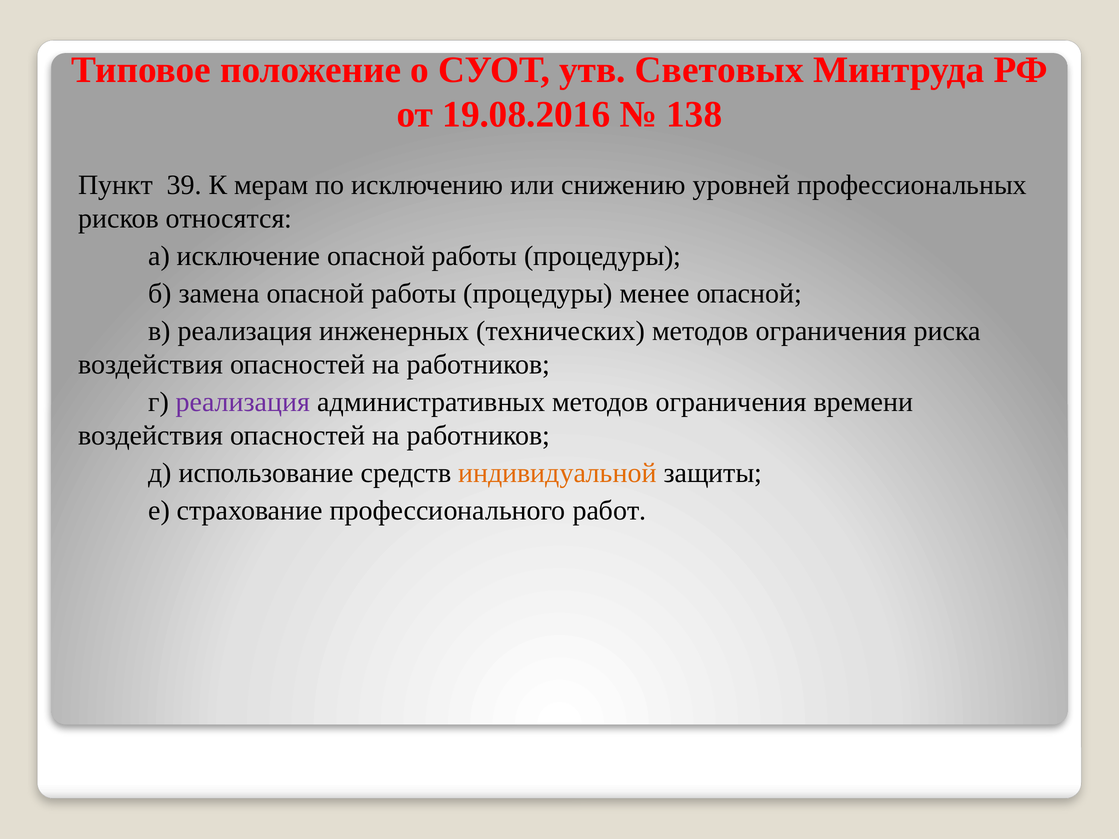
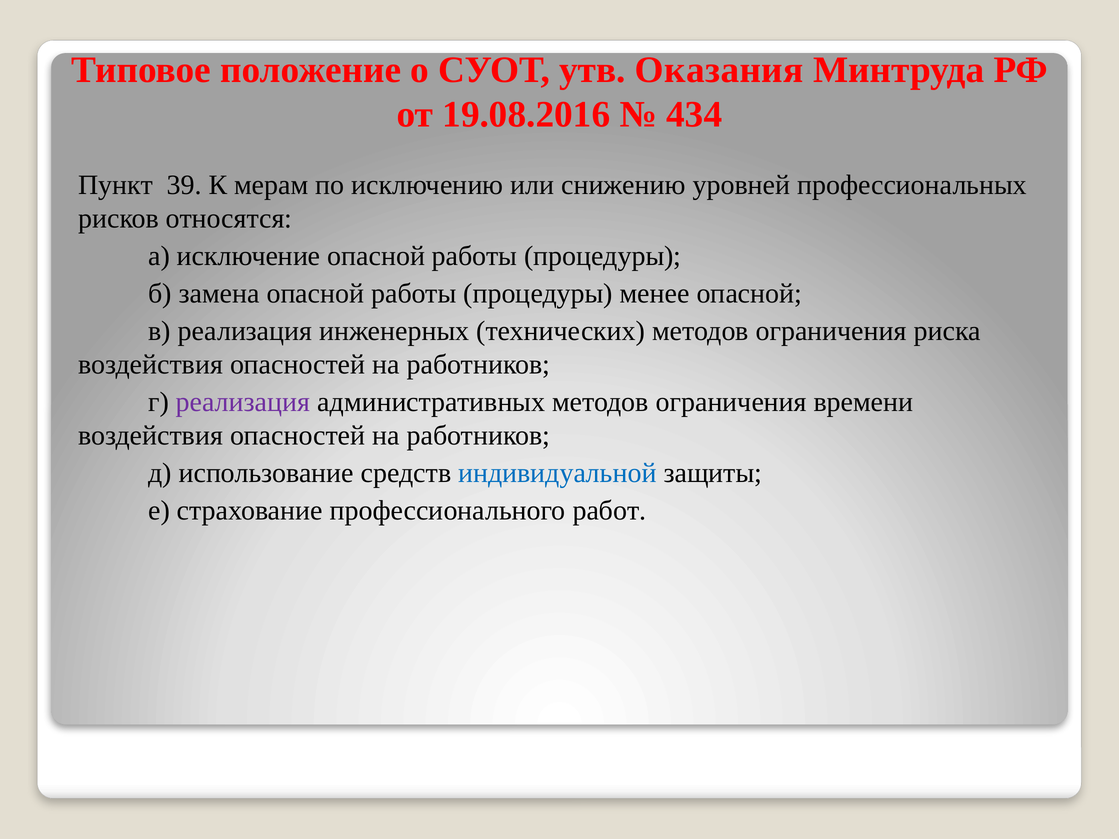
Световых: Световых -> Оказания (719, 70)
138: 138 -> 434 (694, 115)
индивидуальной colour: orange -> blue (557, 473)
